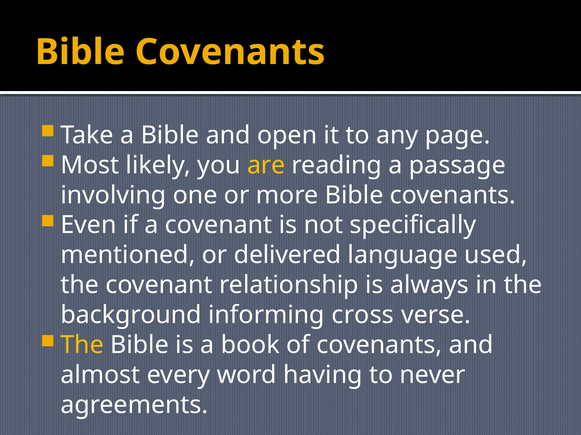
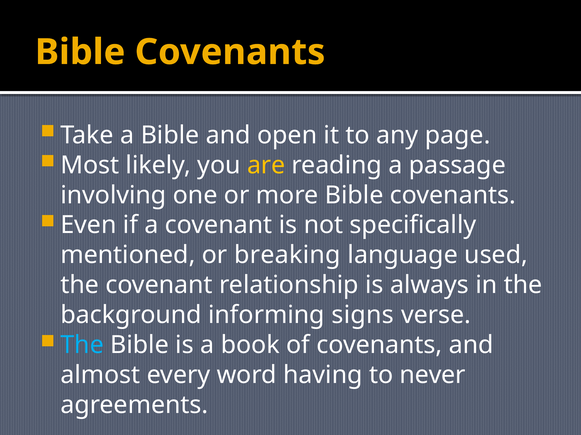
delivered: delivered -> breaking (287, 256)
cross: cross -> signs (363, 316)
The colour: yellow -> light blue (82, 346)
